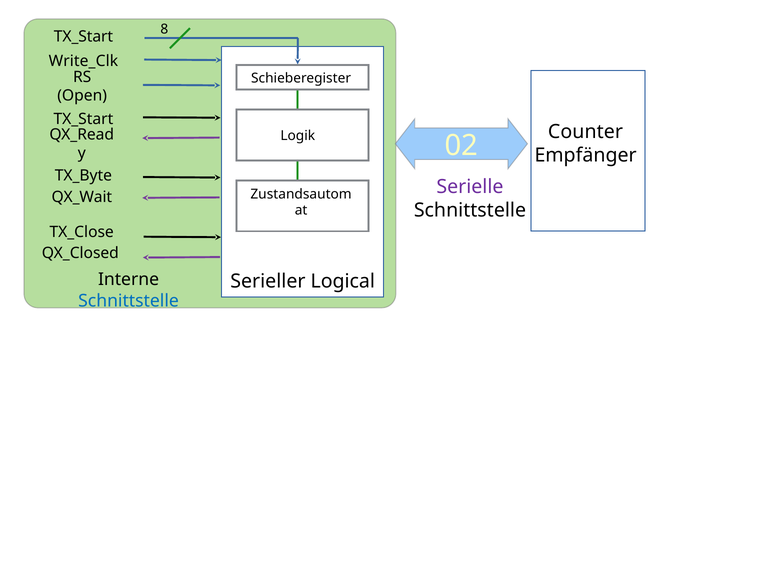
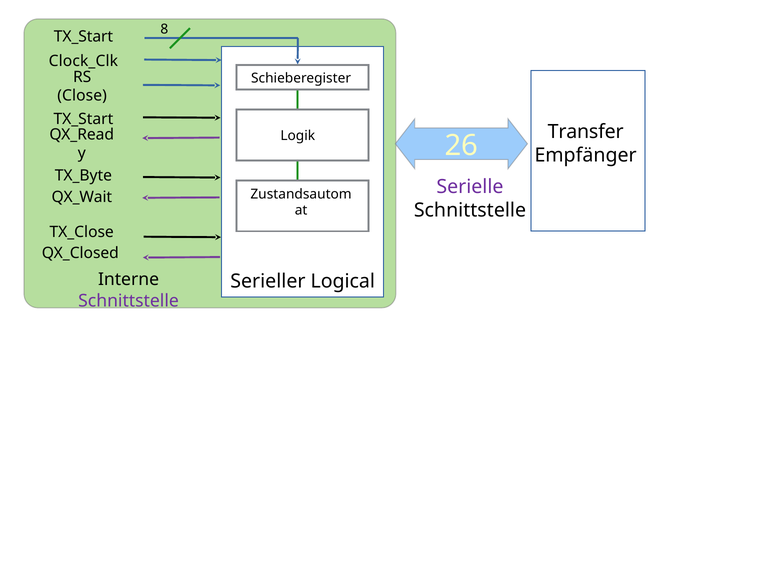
Write_Clk: Write_Clk -> Clock_Clk (83, 61)
Open: Open -> Close (82, 96)
Counter: Counter -> Transfer (586, 132)
02: 02 -> 26 (461, 146)
Schnittstelle colour: blue -> purple (129, 300)
